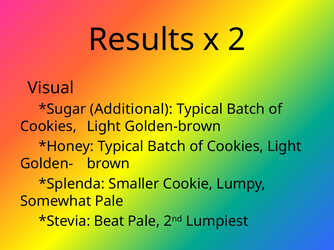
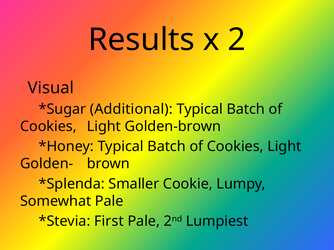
Beat: Beat -> First (109, 222)
